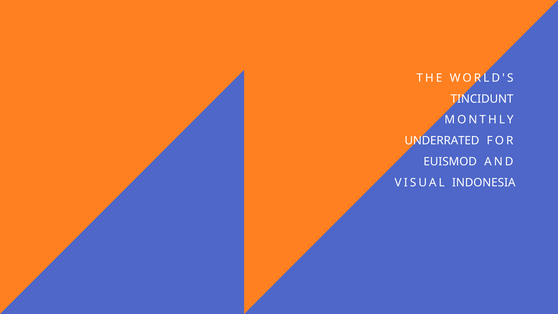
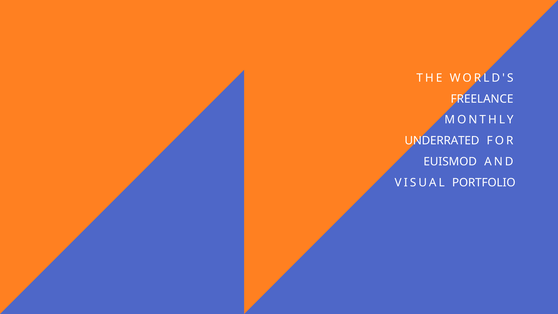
TINCIDUNT: TINCIDUNT -> FREELANCE (482, 99)
INDONESIA: INDONESIA -> PORTFOLIO (484, 182)
